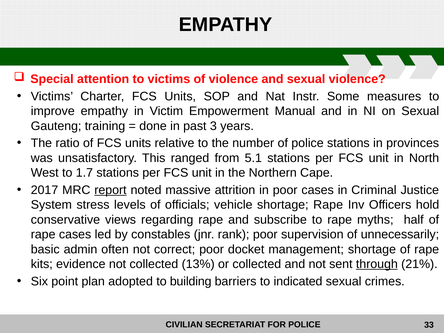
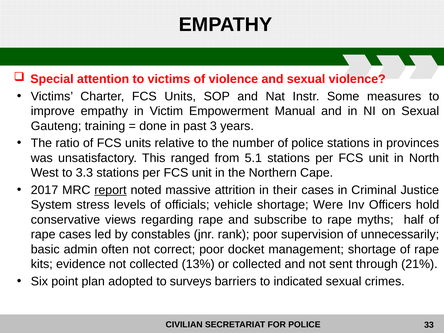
1.7: 1.7 -> 3.3 (84, 173)
in poor: poor -> their (285, 190)
shortage Rape: Rape -> Were (328, 205)
through underline: present -> none (377, 264)
building: building -> surveys (191, 281)
